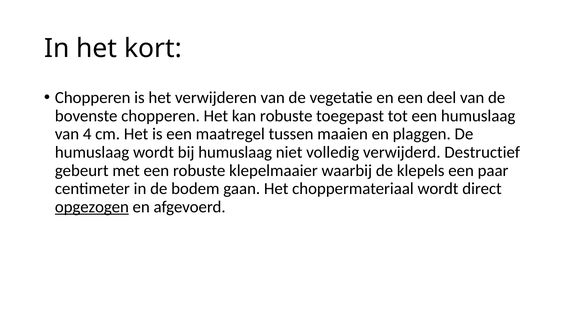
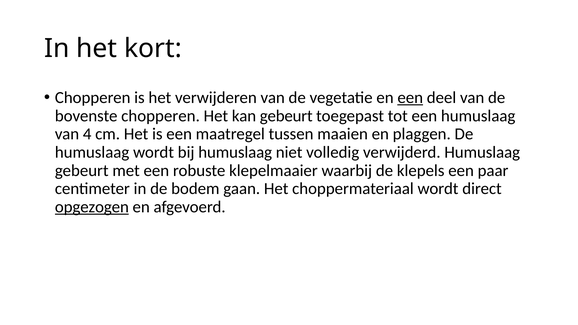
een underline: none -> present (410, 98)
kan robuste: robuste -> gebeurt (286, 116)
verwijderd Destructief: Destructief -> Humuslaag (482, 152)
